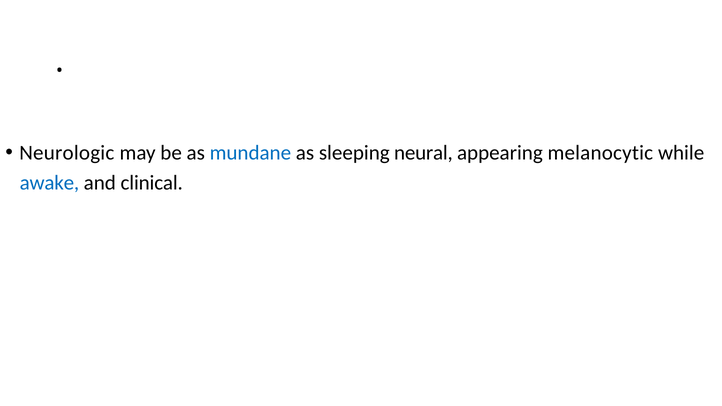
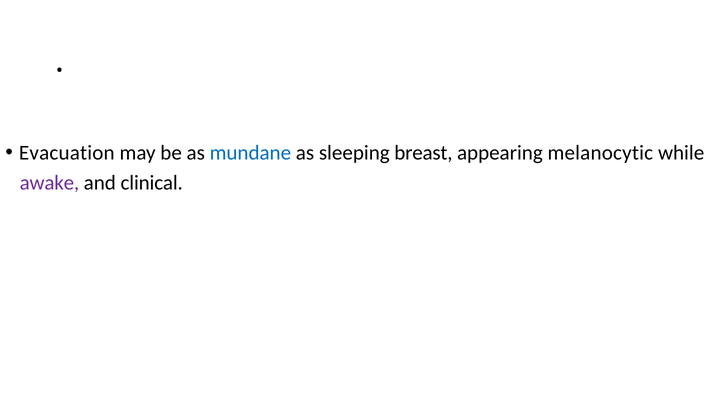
Neurologic: Neurologic -> Evacuation (67, 153)
neural: neural -> breast (423, 153)
awake colour: blue -> purple (49, 183)
